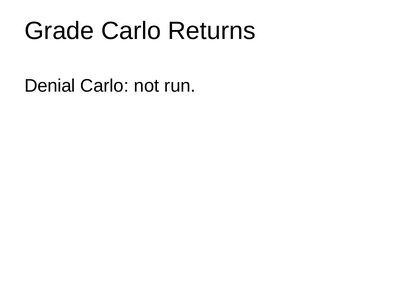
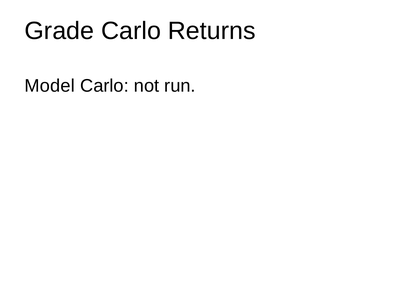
Denial: Denial -> Model (50, 86)
